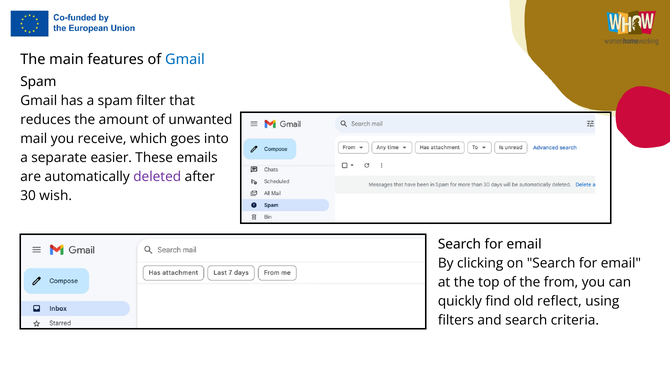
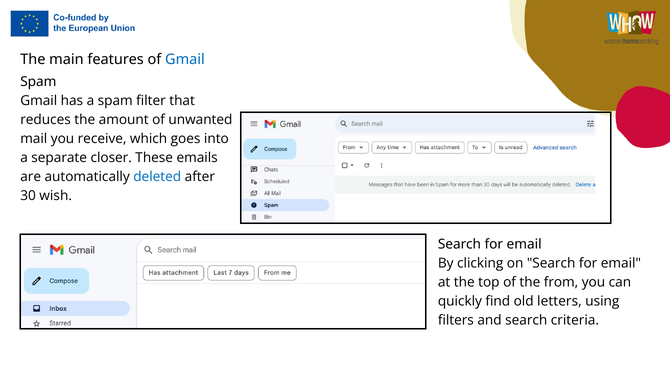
easier: easier -> closer (111, 158)
deleted colour: purple -> blue (157, 177)
reflect: reflect -> letters (559, 301)
